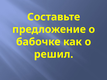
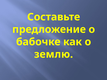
решил: решил -> землю (54, 54)
